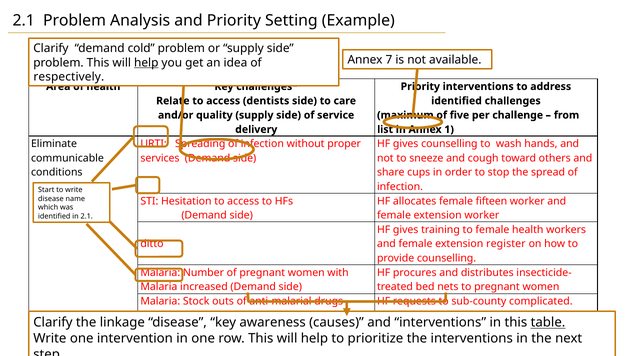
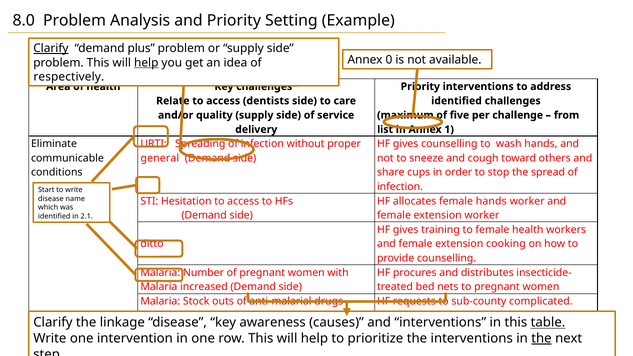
2.1: 2.1 -> 8.0 (24, 20)
Clarify underline: none -> present (51, 49)
cold: cold -> plus (141, 49)
7: 7 -> 0 (389, 60)
services: services -> general (160, 158)
female fifteen: fifteen -> hands (491, 201)
register: register -> cooking (506, 244)
the underline: none -> present (542, 338)
